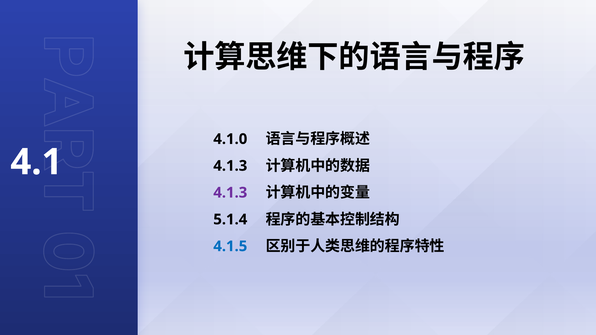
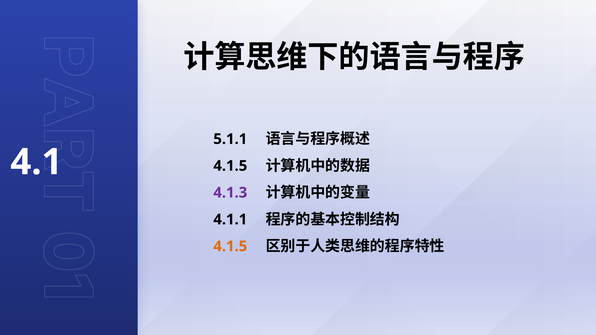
4.1.0: 4.1.0 -> 5.1.1 (230, 139)
4.1.3: 4.1.3 -> 4.1.5 (230, 166)
5.1.4: 5.1.4 -> 4.1.1 (230, 220)
4.1.5 colour: blue -> orange (230, 246)
